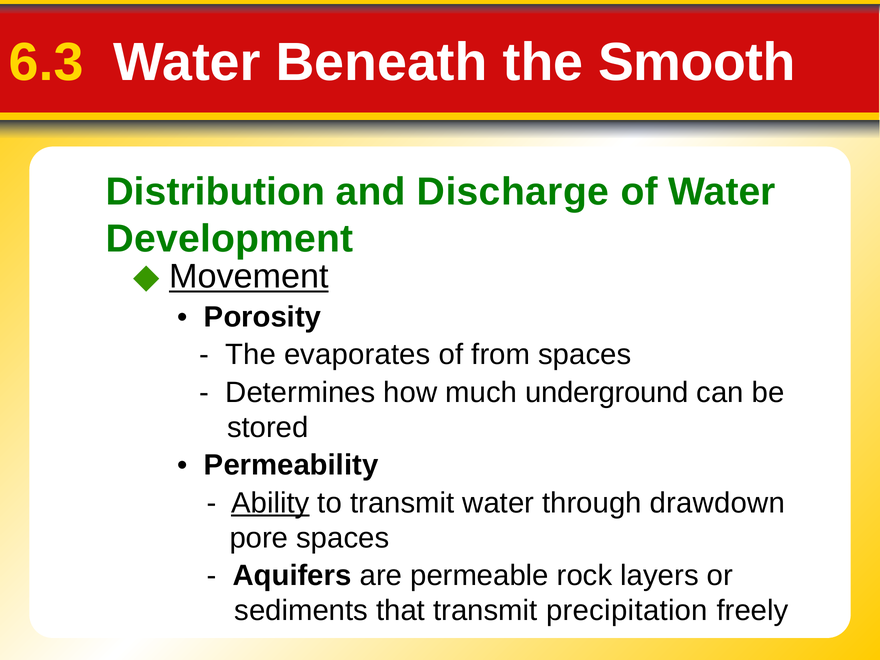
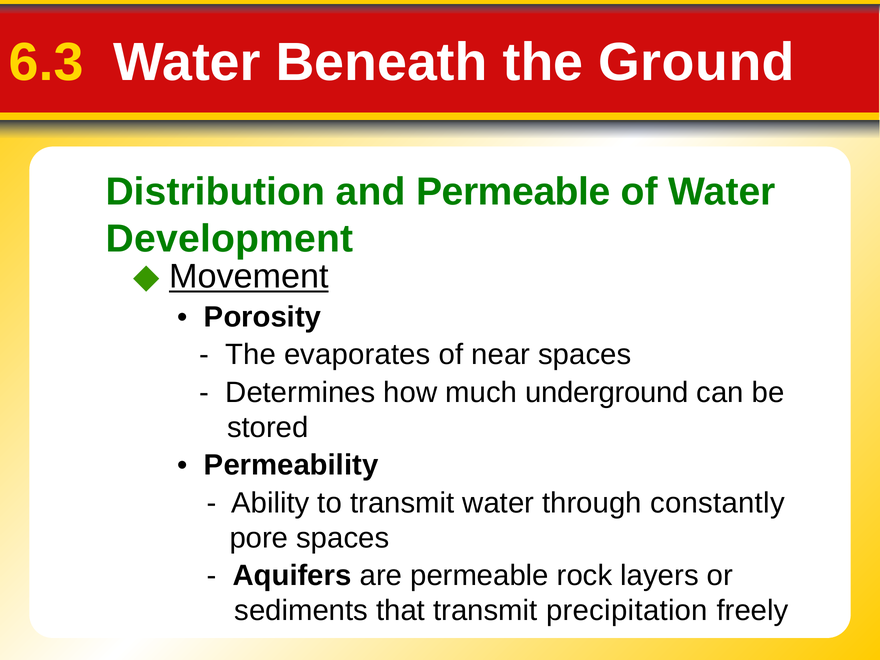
Smooth: Smooth -> Ground (696, 62)
and Discharge: Discharge -> Permeable (513, 192)
from: from -> near (501, 355)
Ability underline: present -> none (270, 503)
drawdown: drawdown -> constantly (717, 503)
